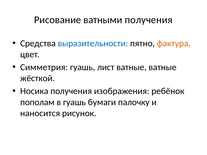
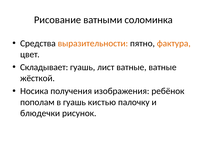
ватными получения: получения -> соломинка (149, 20)
выразительности colour: blue -> orange (93, 43)
Симметрия: Симметрия -> Складывает (44, 67)
бумаги: бумаги -> кистью (102, 102)
наносится: наносится -> блюдечки (40, 113)
